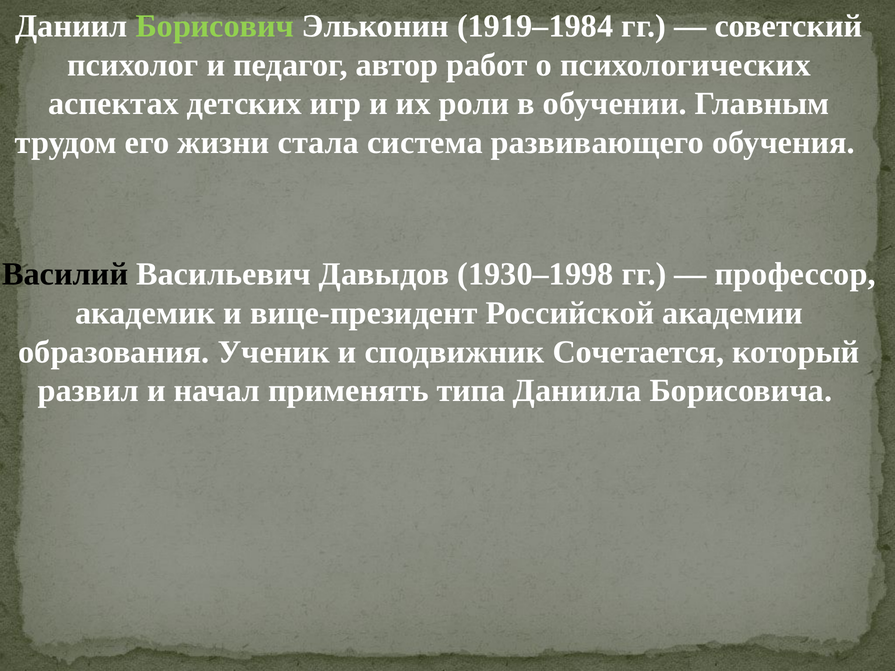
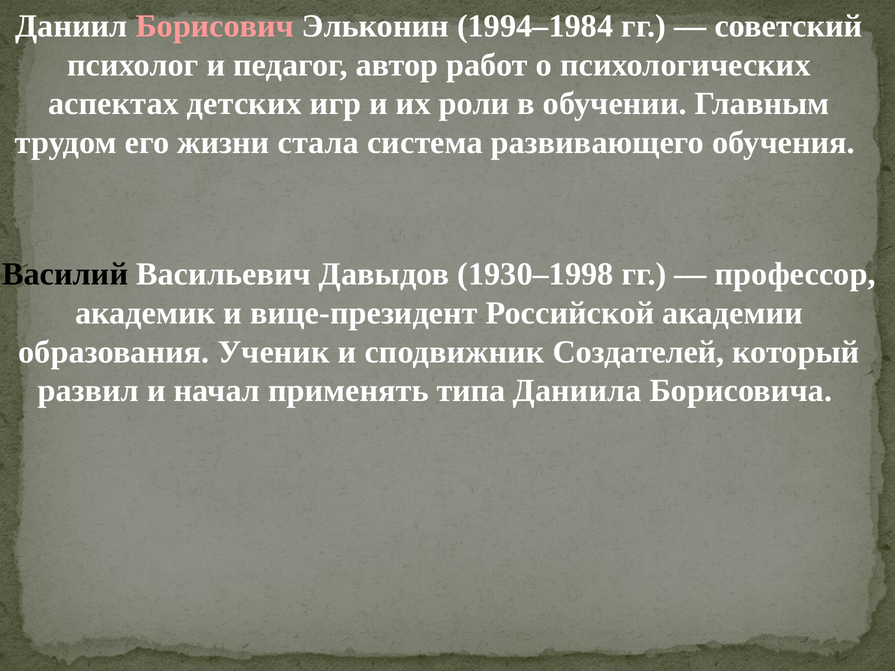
Борисович colour: light green -> pink (215, 26)
1919–1984: 1919–1984 -> 1994–1984 (535, 26)
Сочетается: Сочетается -> Создателей (638, 352)
